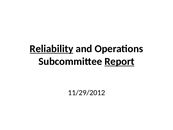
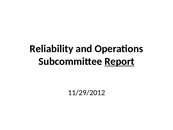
Reliability underline: present -> none (51, 49)
